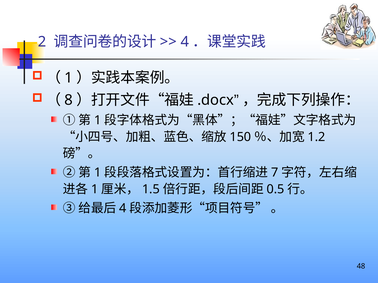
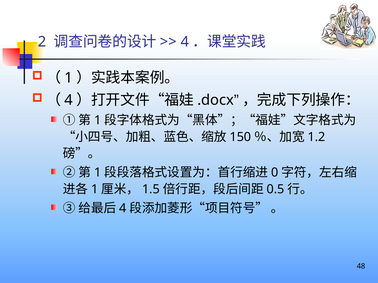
8: 8 -> 4 (69, 100)
7: 7 -> 0 (275, 173)
